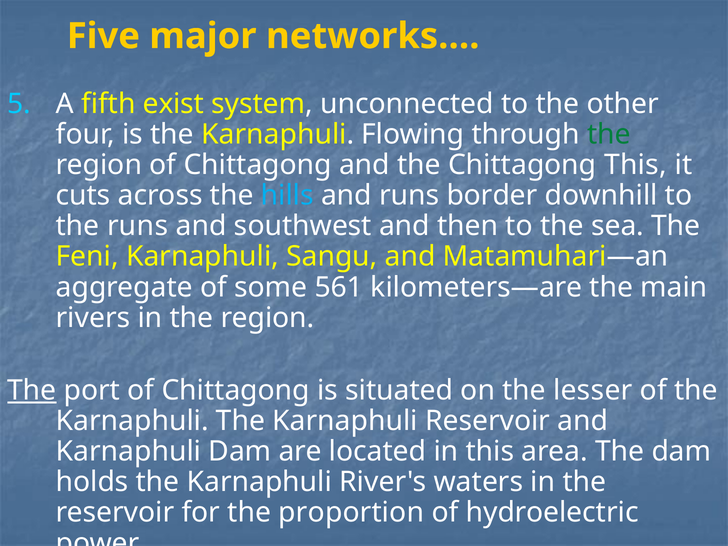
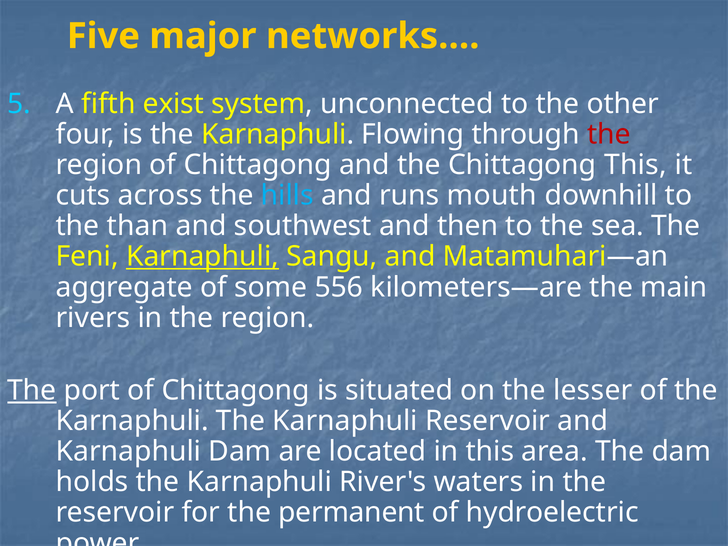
the colour: green -> red (609, 134)
border: border -> mouth (492, 195)
the runs: runs -> than (138, 226)
Karnaphuli underline: none -> present (202, 257)
561: 561 -> 556 (339, 287)
proportion: proportion -> permanent (351, 513)
